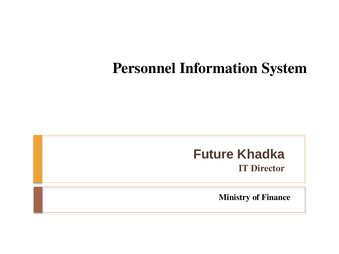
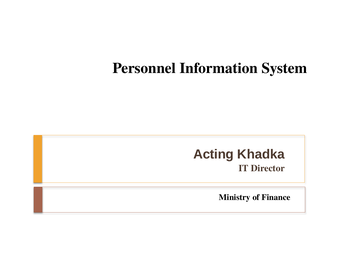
Future: Future -> Acting (214, 154)
